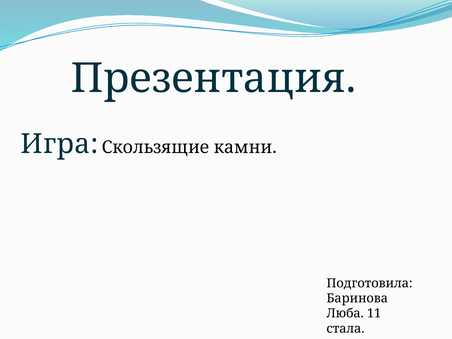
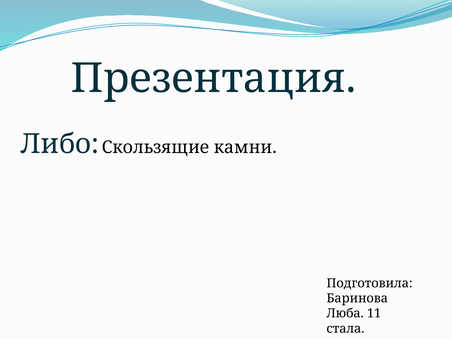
Игра: Игра -> Либо (60, 144)
